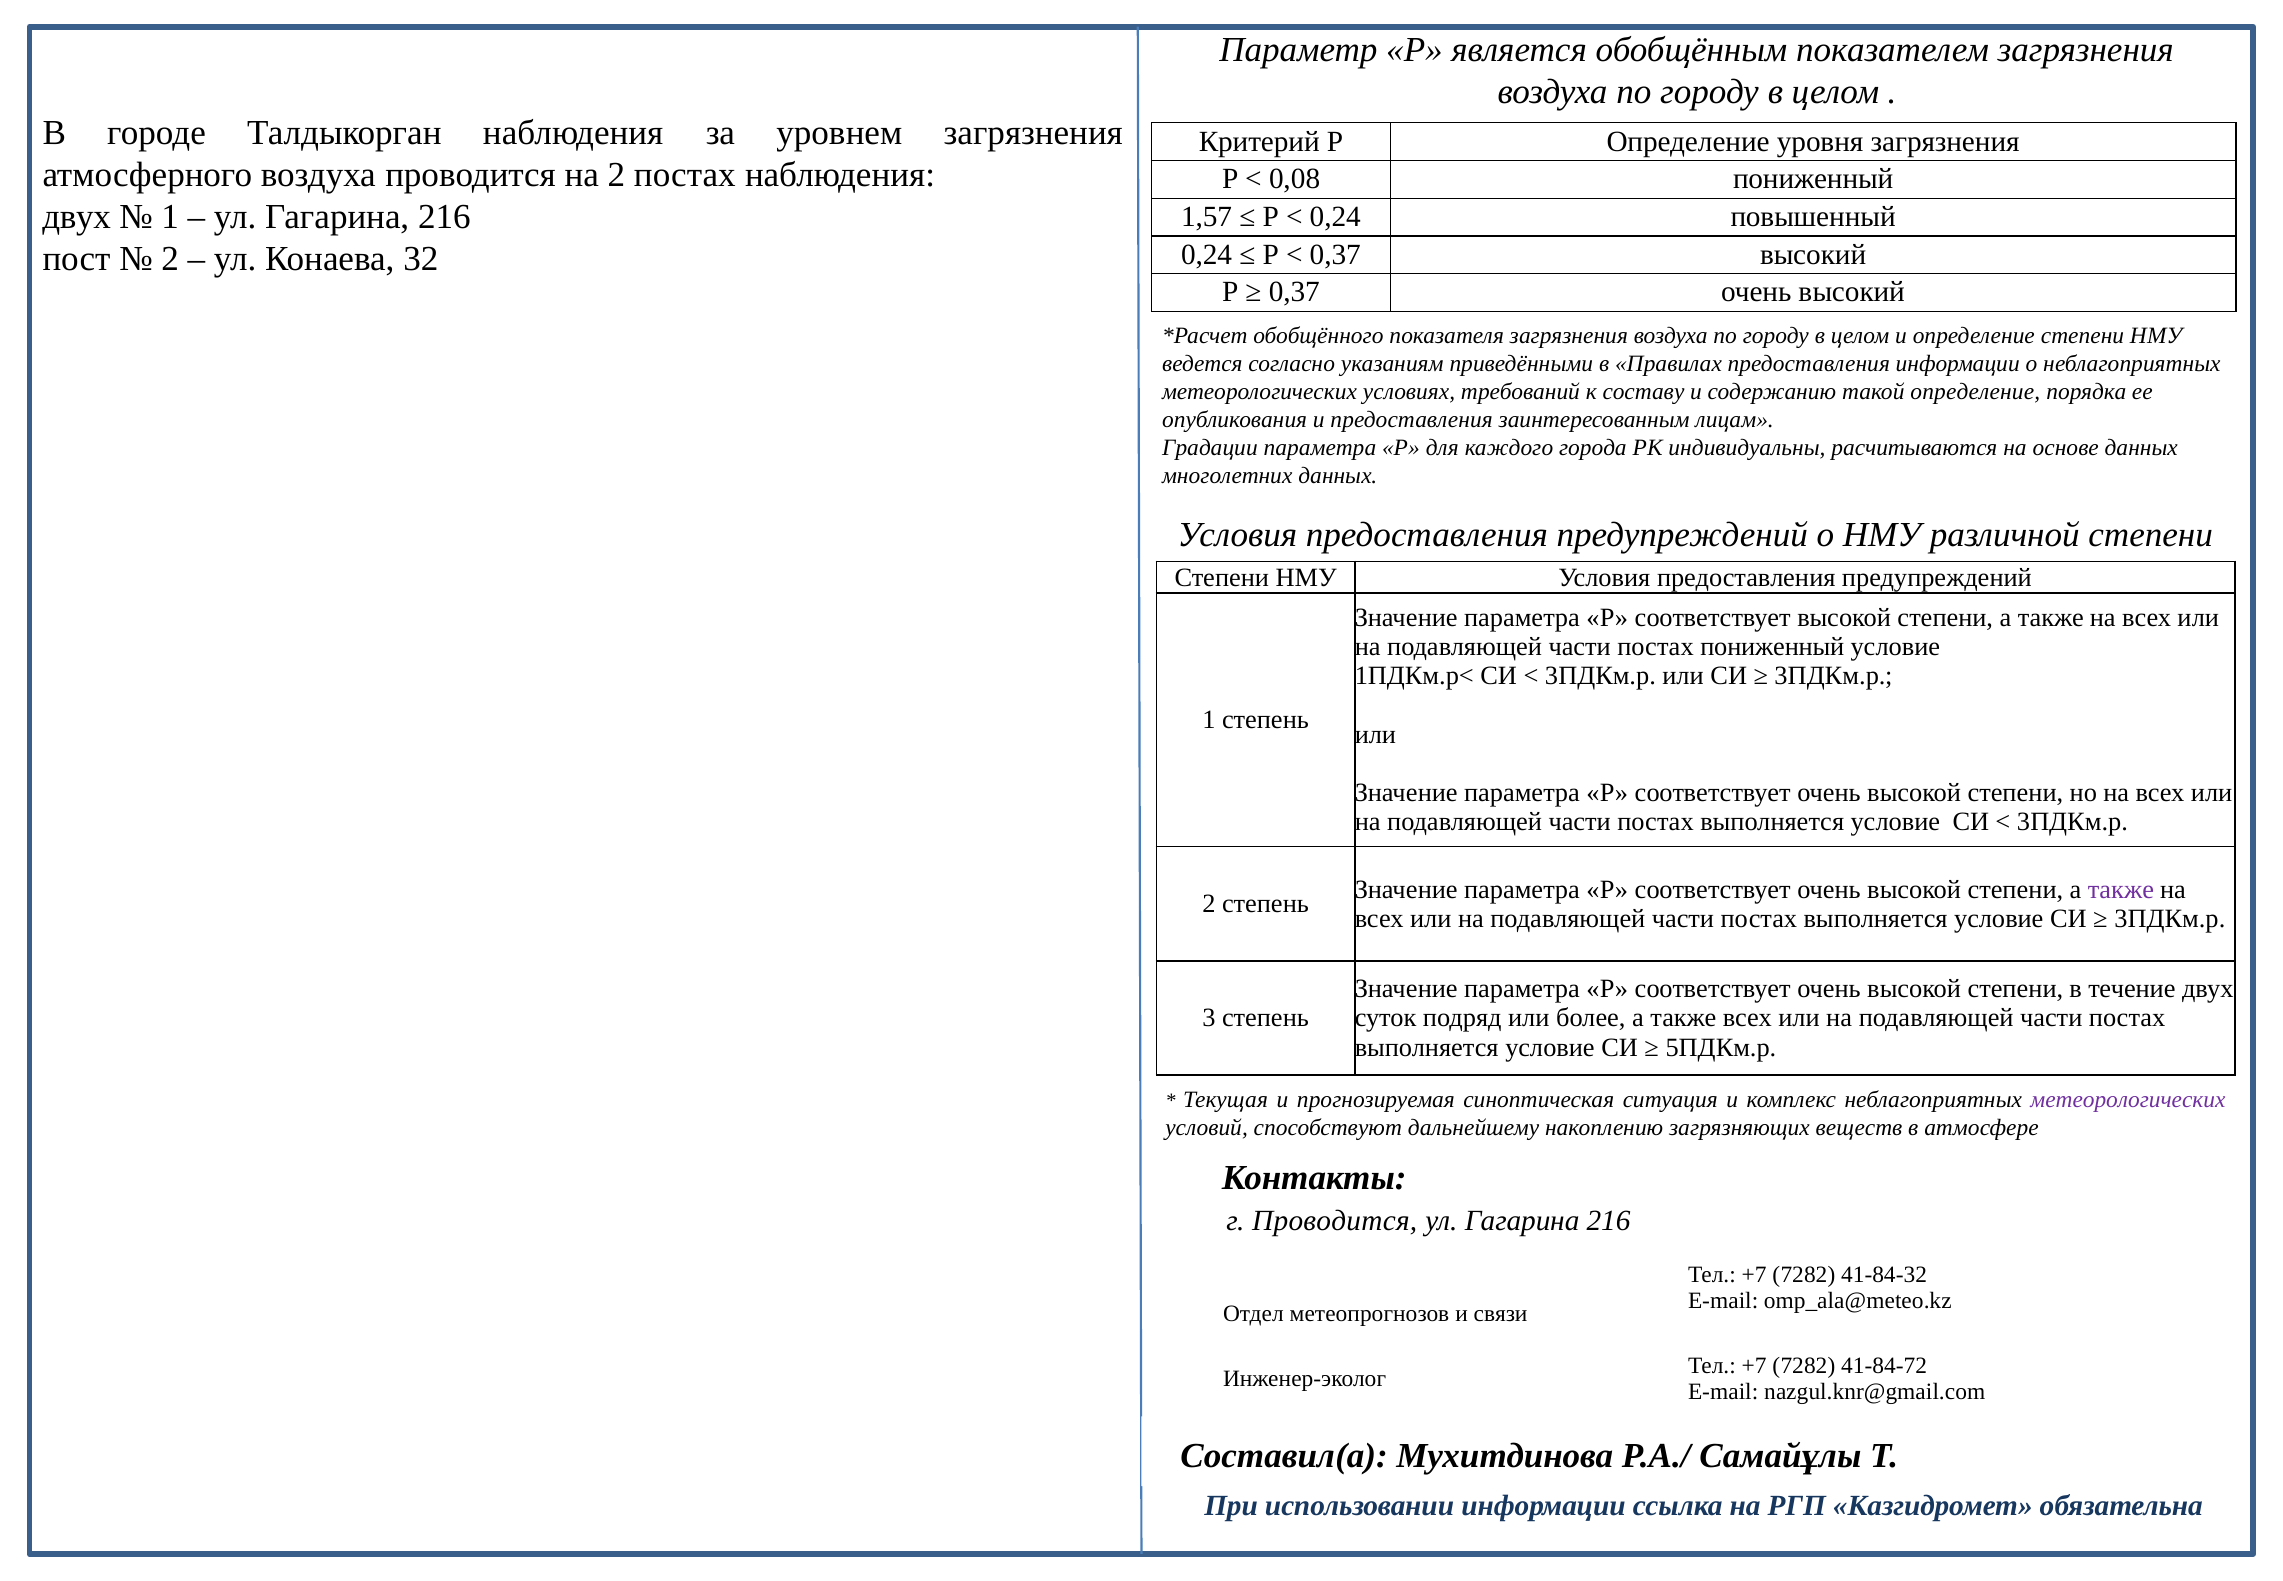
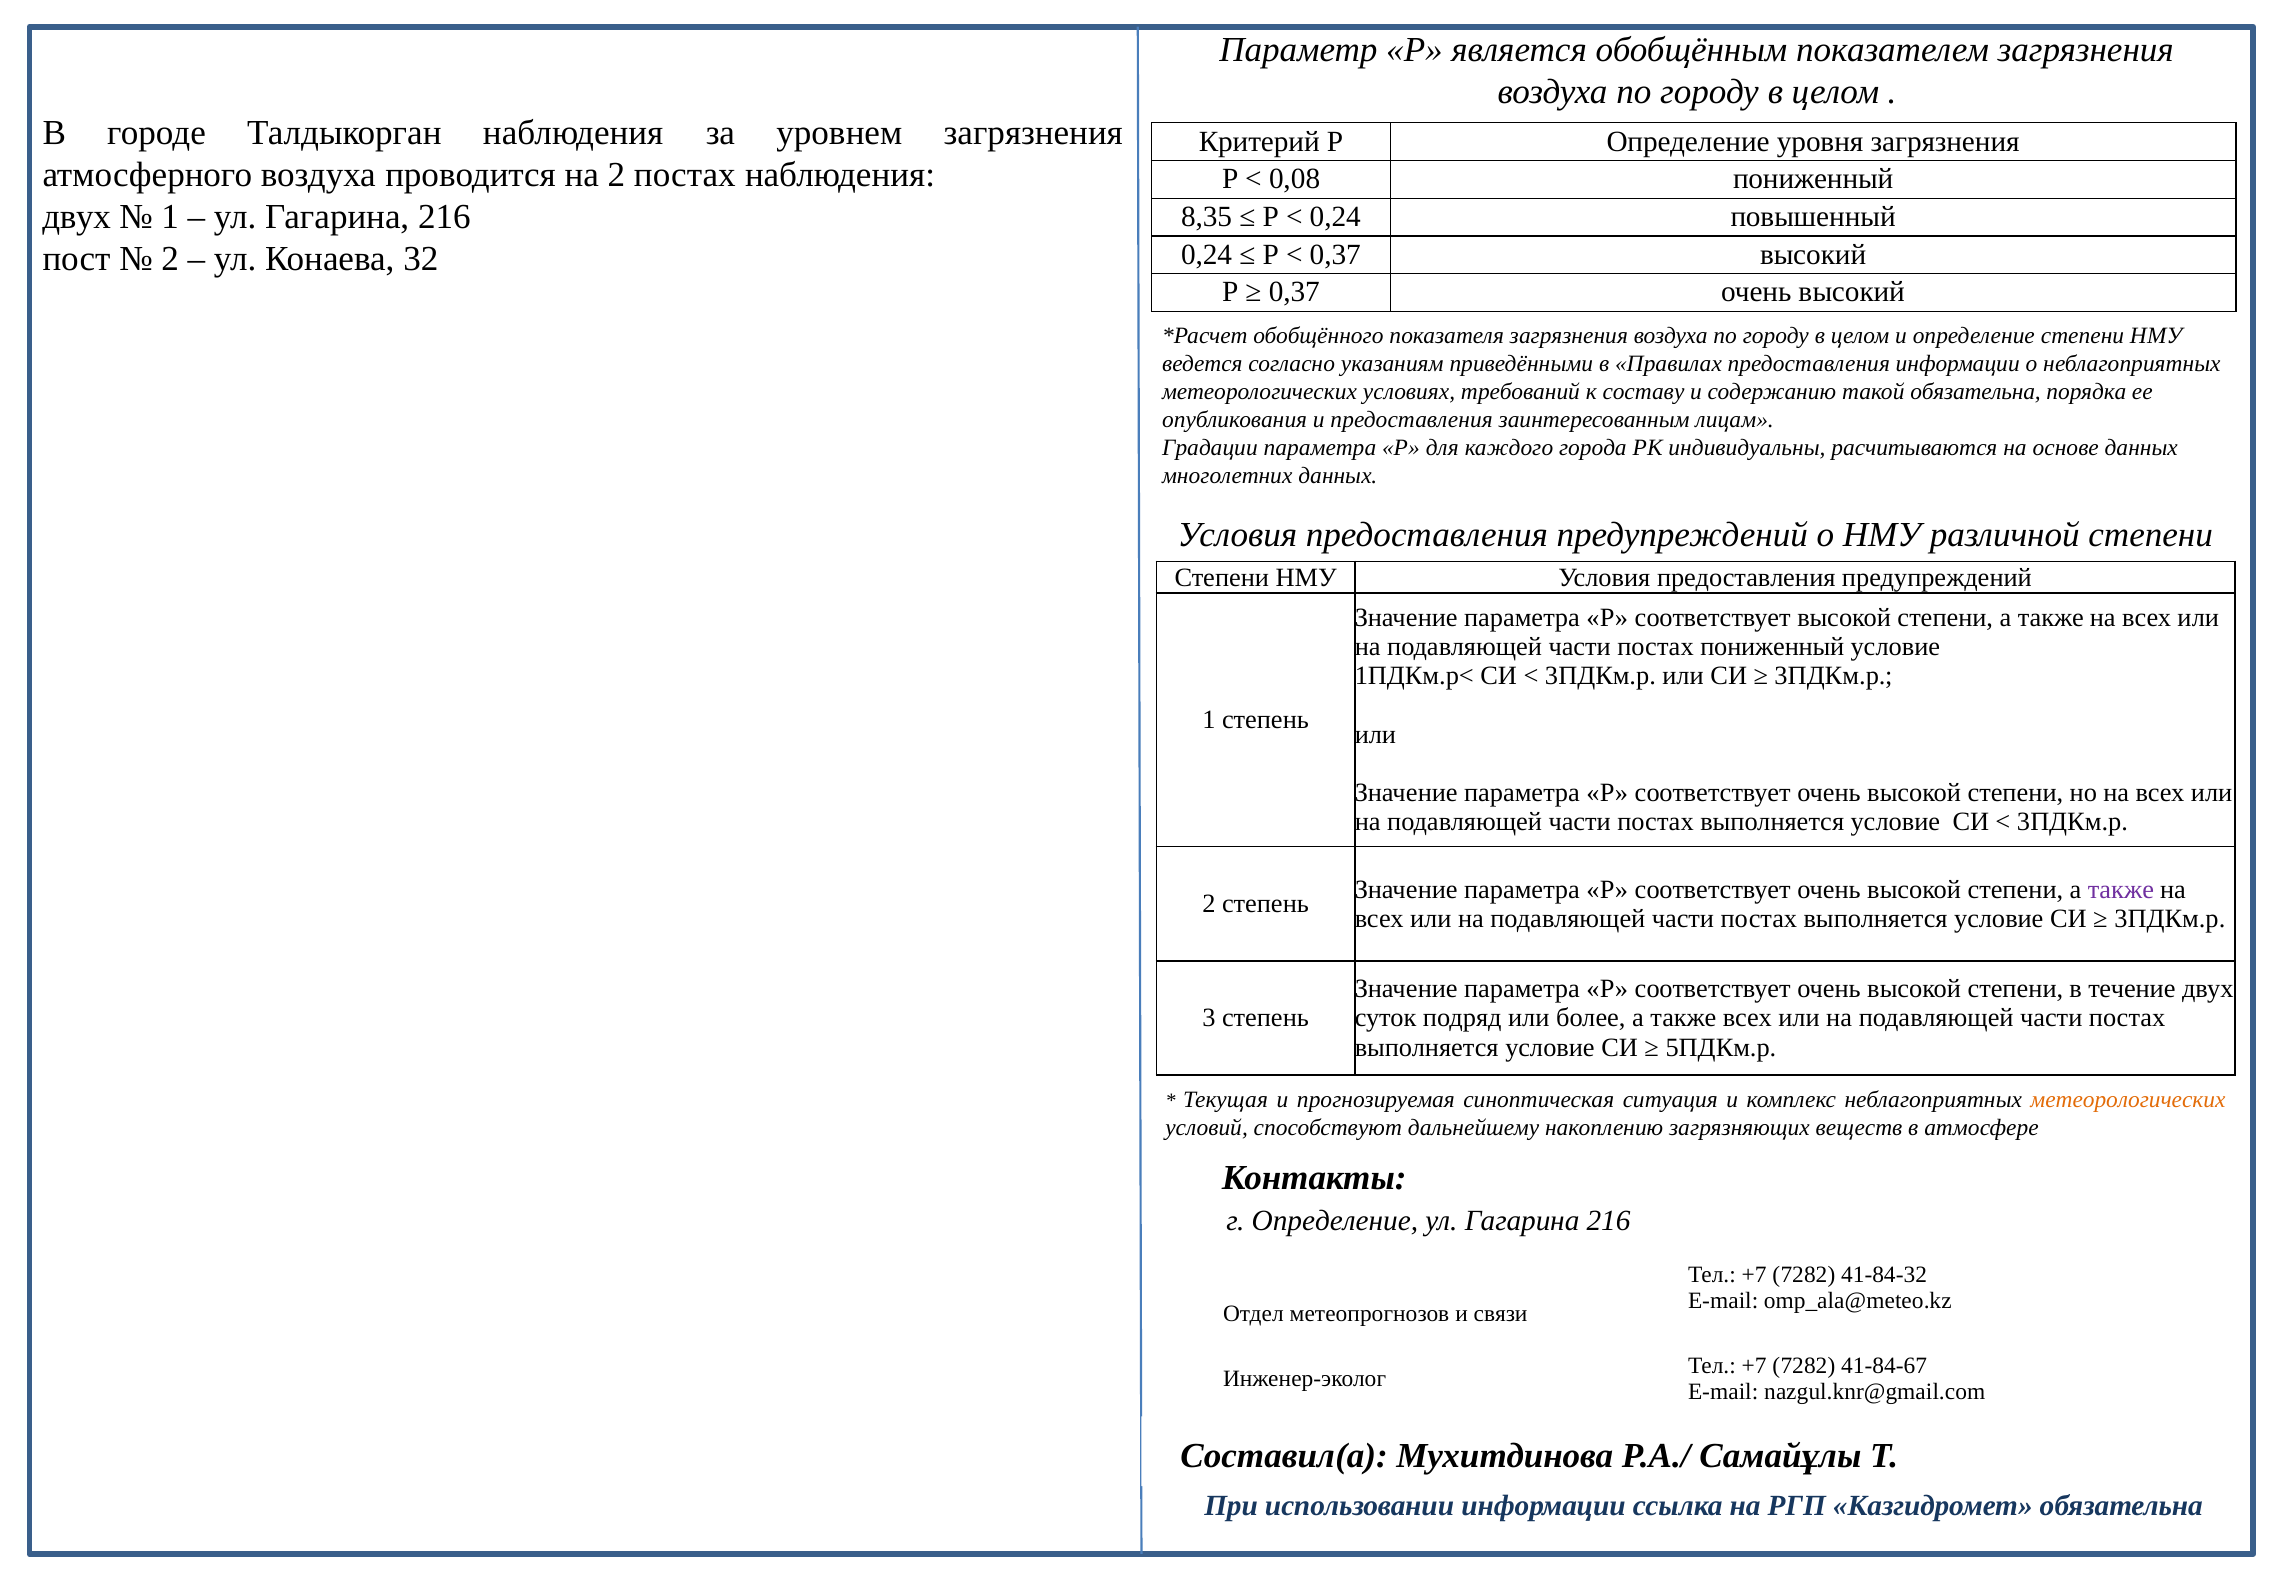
1,57: 1,57 -> 8,35 (1207, 217)
такой определение: определение -> обязательна (1976, 391)
метеорологических colour: purple -> orange (2128, 1100)
г Проводится: Проводится -> Определение (1335, 1221)
41-84-72: 41-84-72 -> 41-84-67 (1884, 1365)
